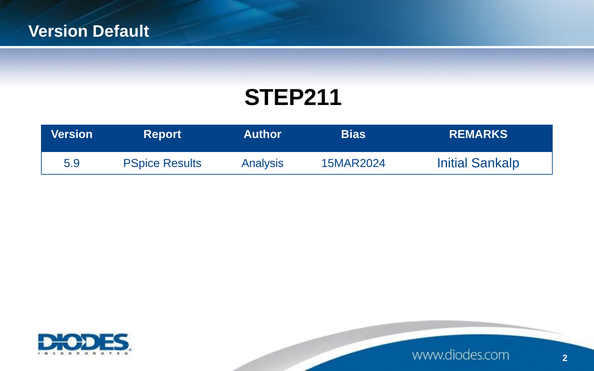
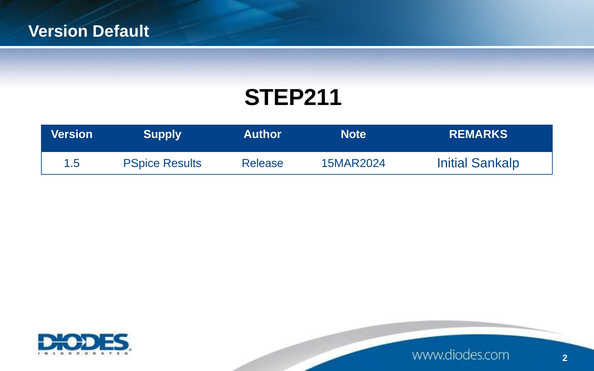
Report: Report -> Supply (162, 135)
Bias: Bias -> Note (353, 135)
5.9: 5.9 -> 1.5 (72, 163)
Analysis: Analysis -> Release (263, 163)
